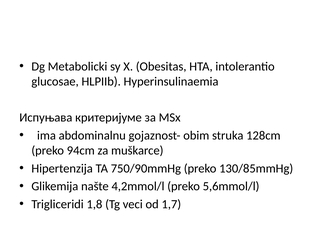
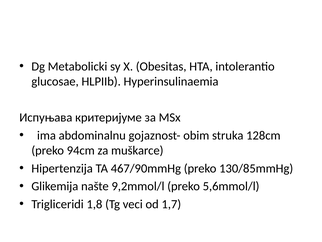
750/90mmHg: 750/90mmHg -> 467/90mmHg (146, 168)
4,2mmol/l: 4,2mmol/l -> 9,2mmol/l (138, 186)
